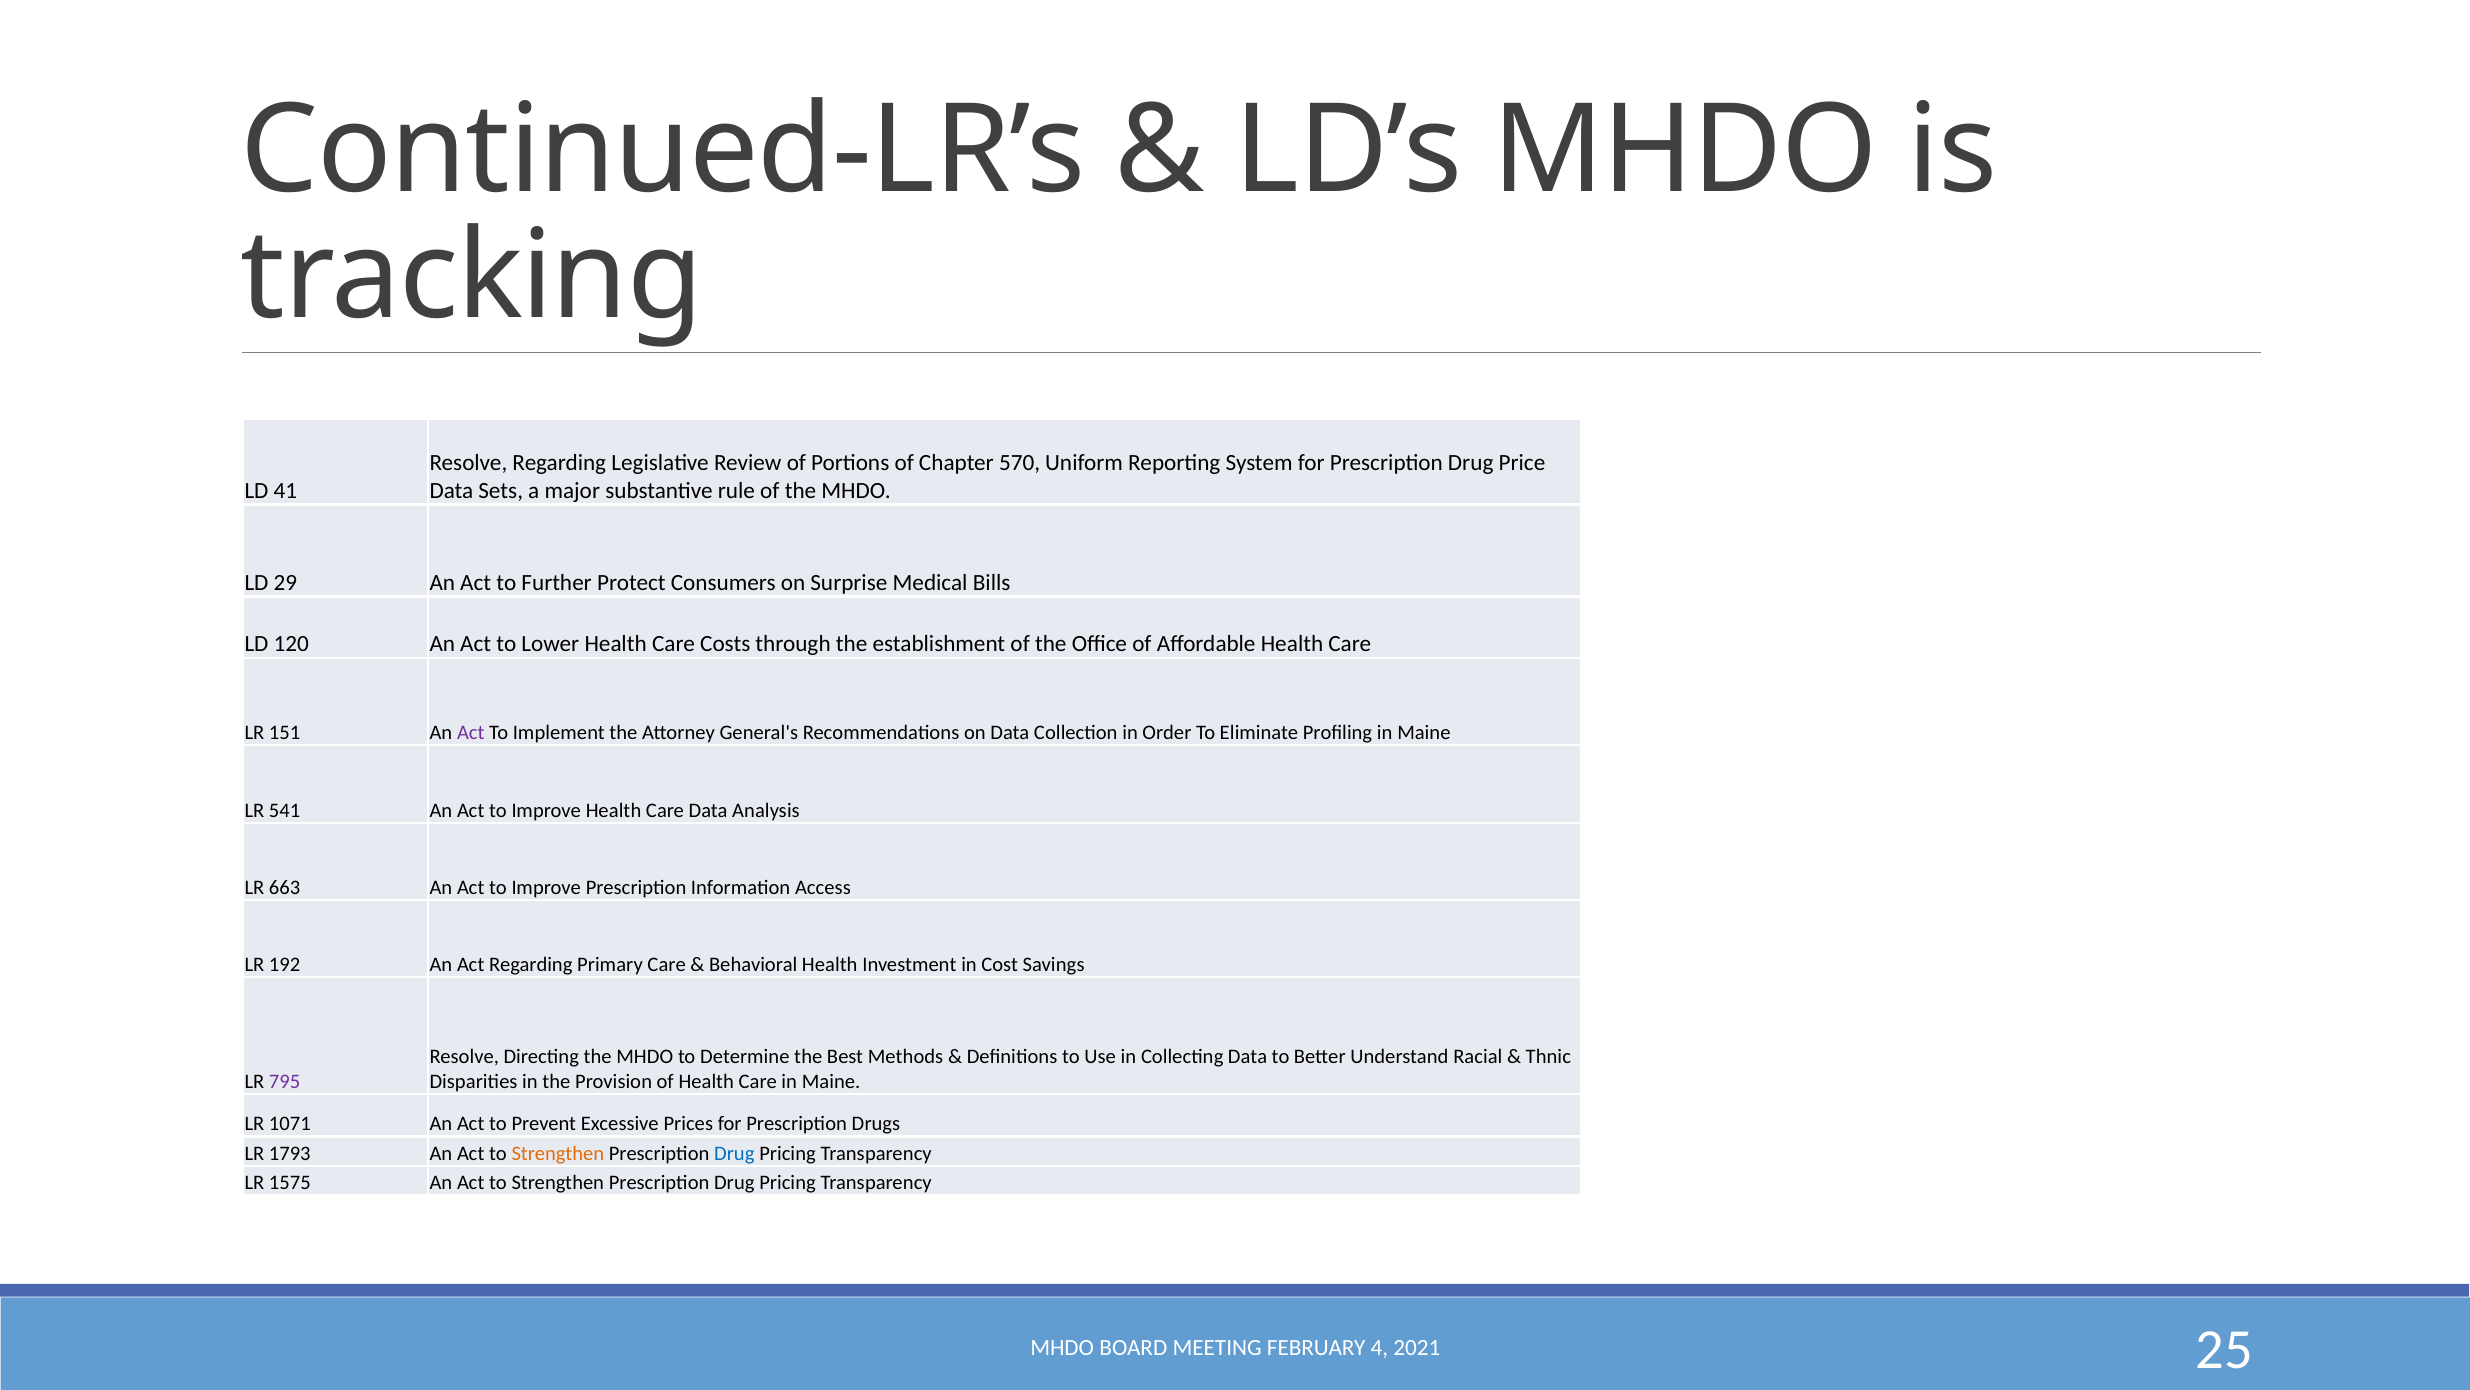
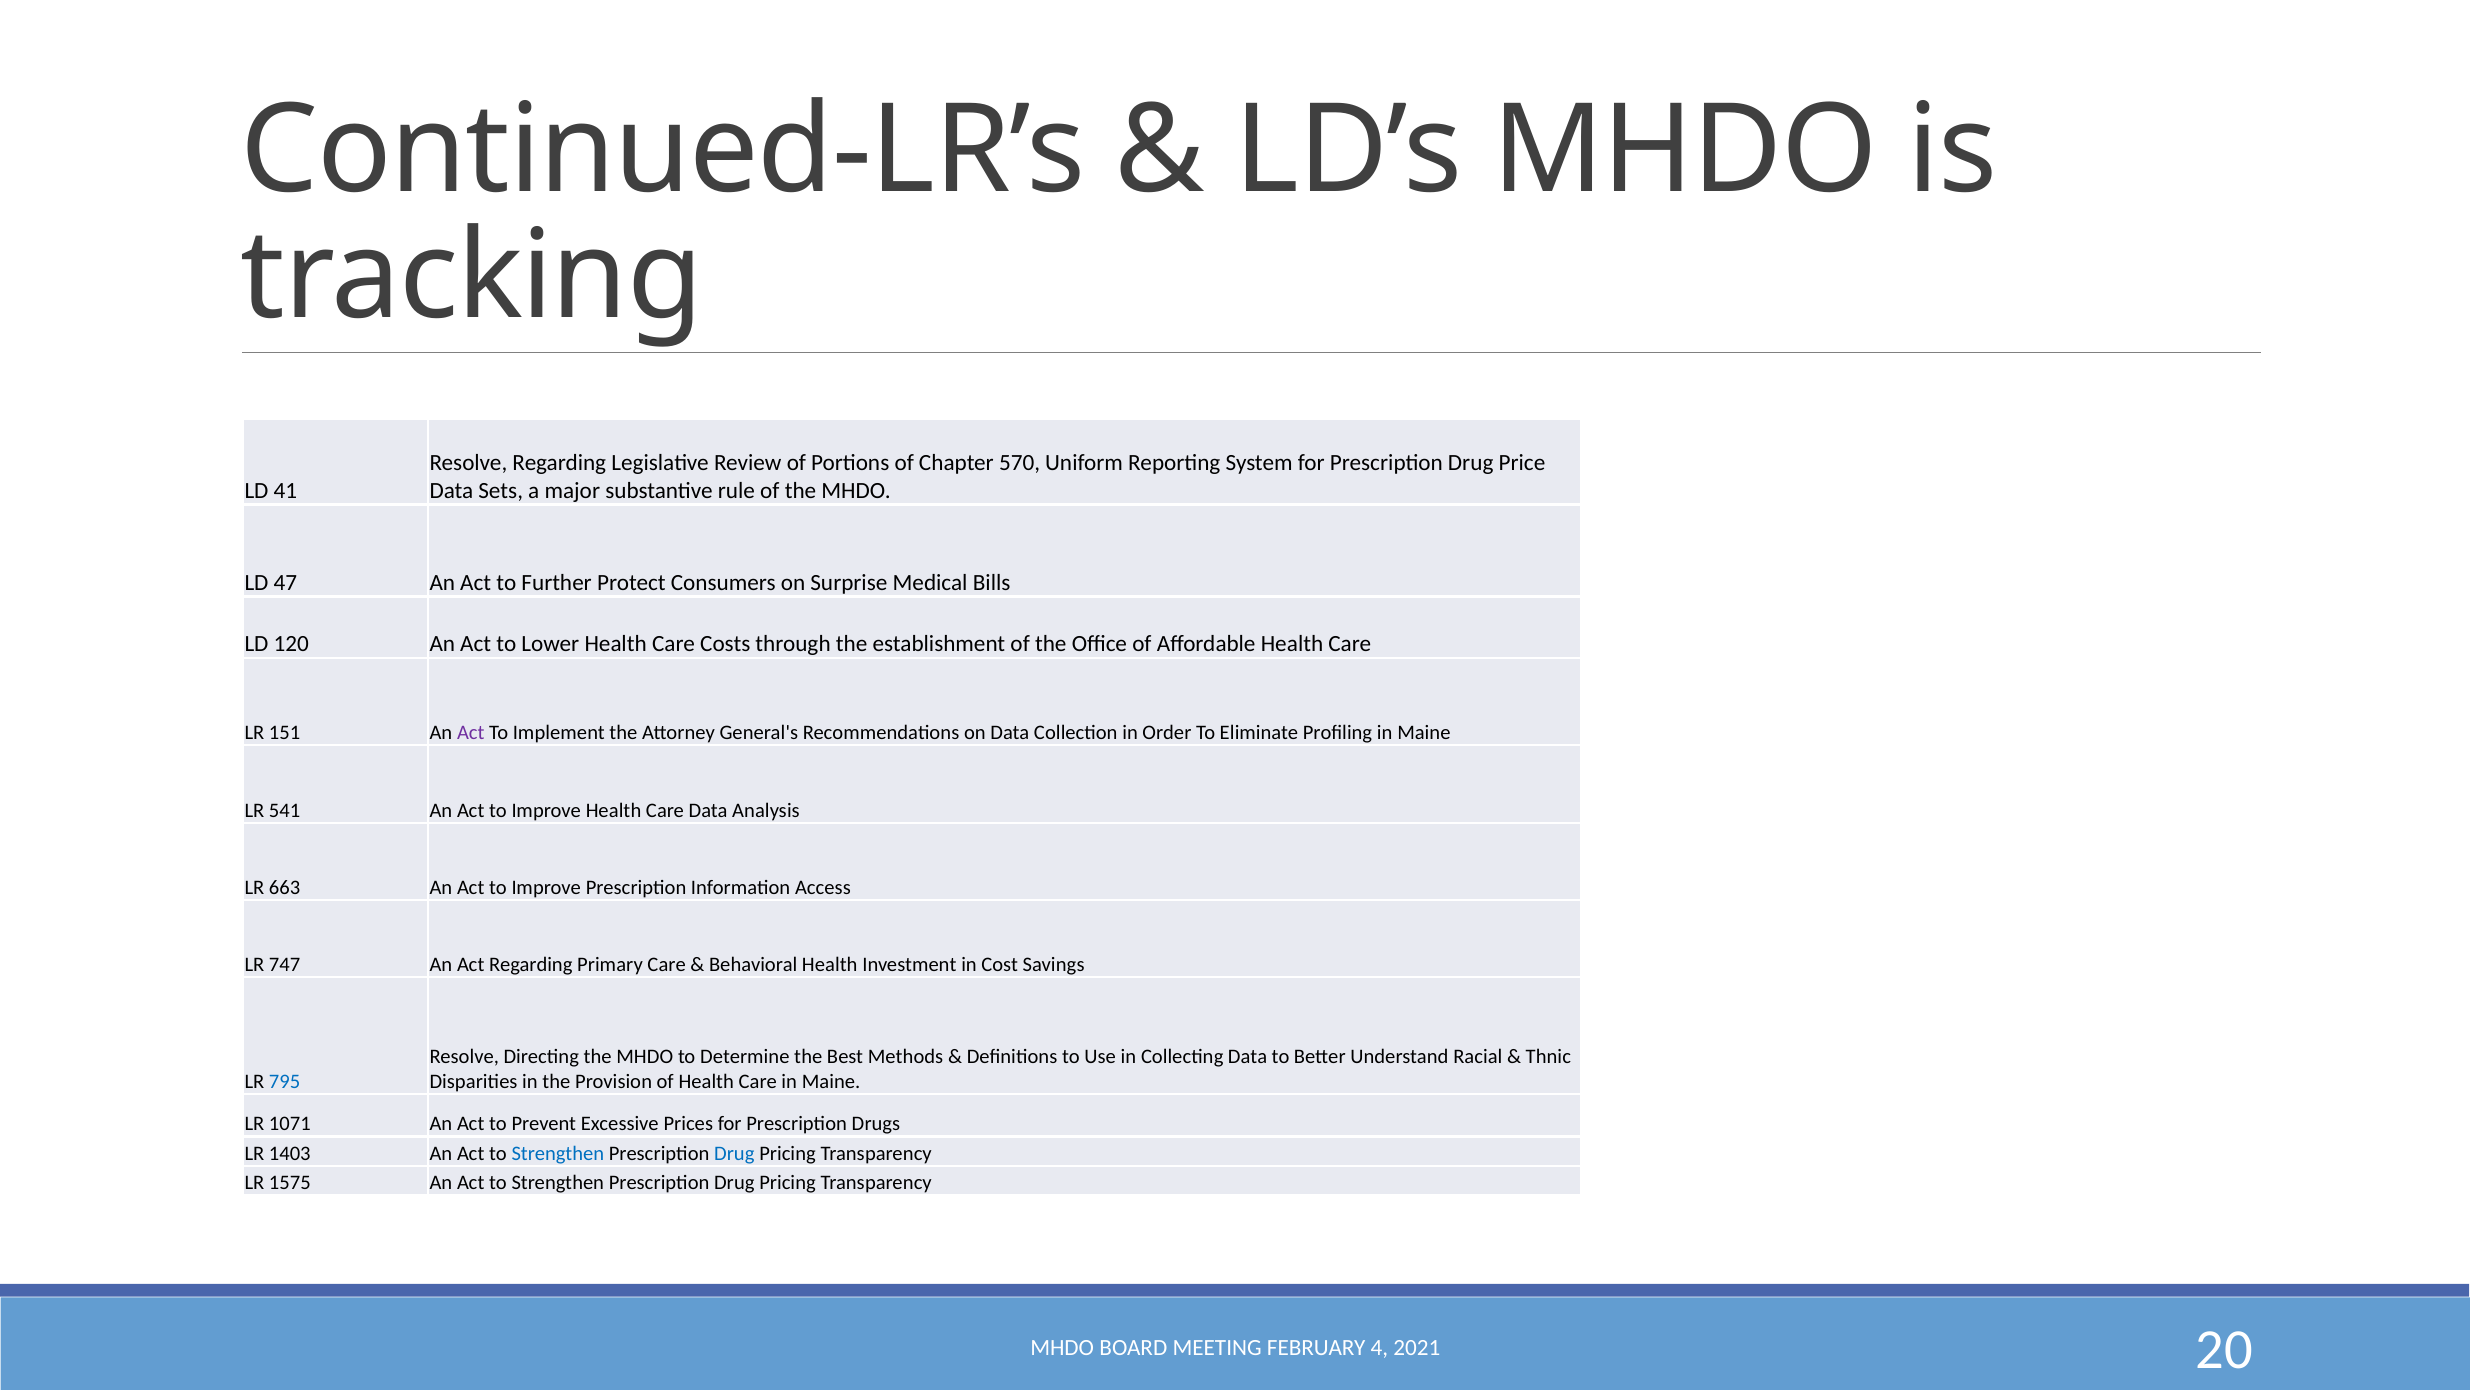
29: 29 -> 47 (285, 582)
192: 192 -> 747 (285, 965)
795 colour: purple -> blue (285, 1081)
1793: 1793 -> 1403 (290, 1153)
Strengthen colour: orange -> blue (558, 1153)
25: 25 -> 20 (2224, 1349)
